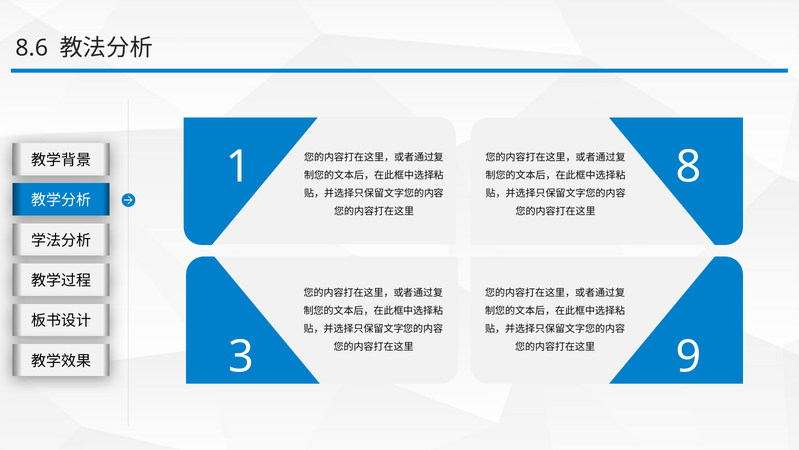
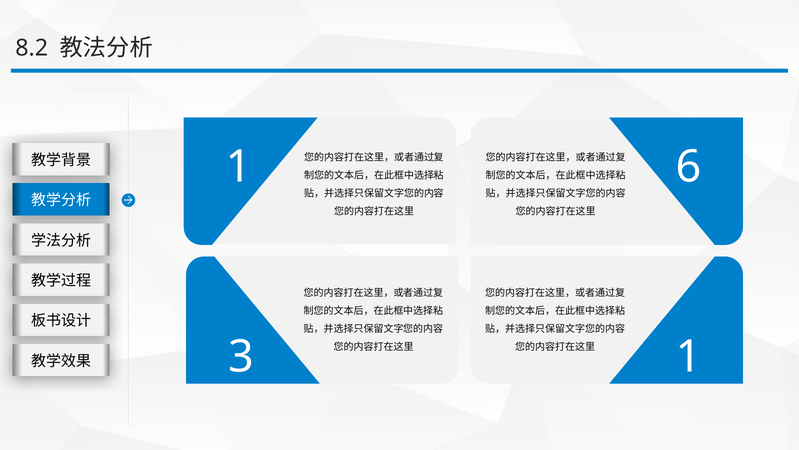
8.6: 8.6 -> 8.2 (32, 48)
8: 8 -> 6 (689, 167)
3 9: 9 -> 1 (689, 356)
